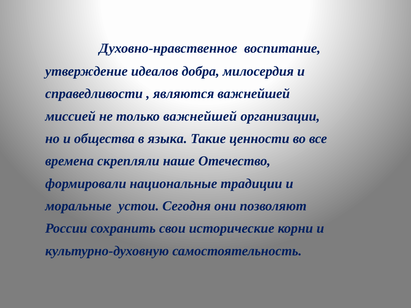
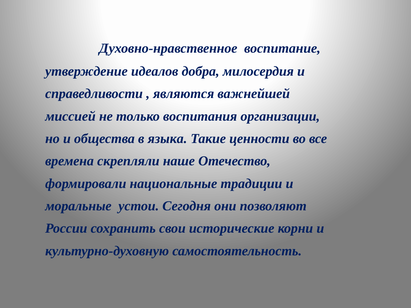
только важнейшей: важнейшей -> воспитания (200, 116)
